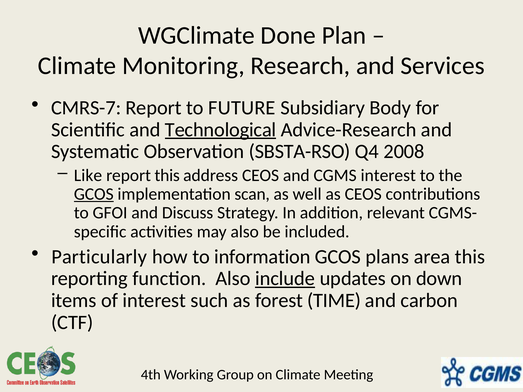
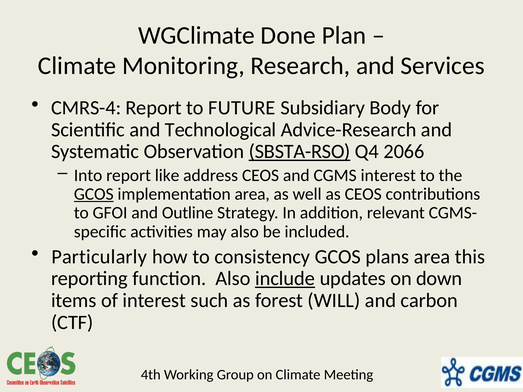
CMRS-7: CMRS-7 -> CMRS-4 (86, 108)
Technological underline: present -> none (221, 130)
SBSTA-RSO underline: none -> present (300, 152)
2008: 2008 -> 2066 (404, 152)
Like: Like -> Into (88, 175)
report this: this -> like (167, 175)
implementation scan: scan -> area (252, 194)
Discuss: Discuss -> Outline (188, 213)
information: information -> consistency (262, 257)
TIME: TIME -> WILL (334, 301)
